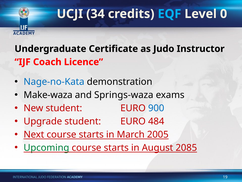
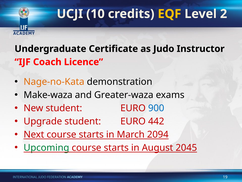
34: 34 -> 10 (95, 14)
EQF colour: light blue -> yellow (169, 14)
0: 0 -> 2 (224, 14)
Nage-no-Kata colour: blue -> orange (54, 82)
Springs-waza: Springs-waza -> Greater-waza (124, 95)
484: 484 -> 442 (156, 121)
2005: 2005 -> 2094 (158, 134)
2085: 2085 -> 2045 (186, 147)
